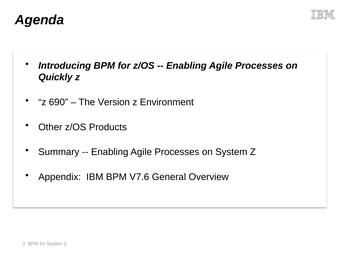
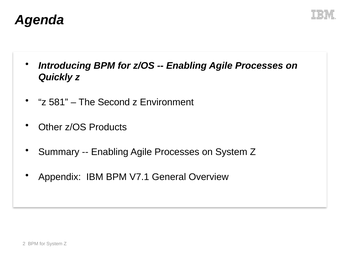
690: 690 -> 581 (58, 102)
Version: Version -> Second (114, 102)
V7.6: V7.6 -> V7.1 (139, 177)
